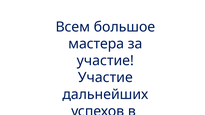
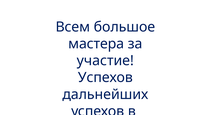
Участие: Участие -> Успехов (105, 78)
